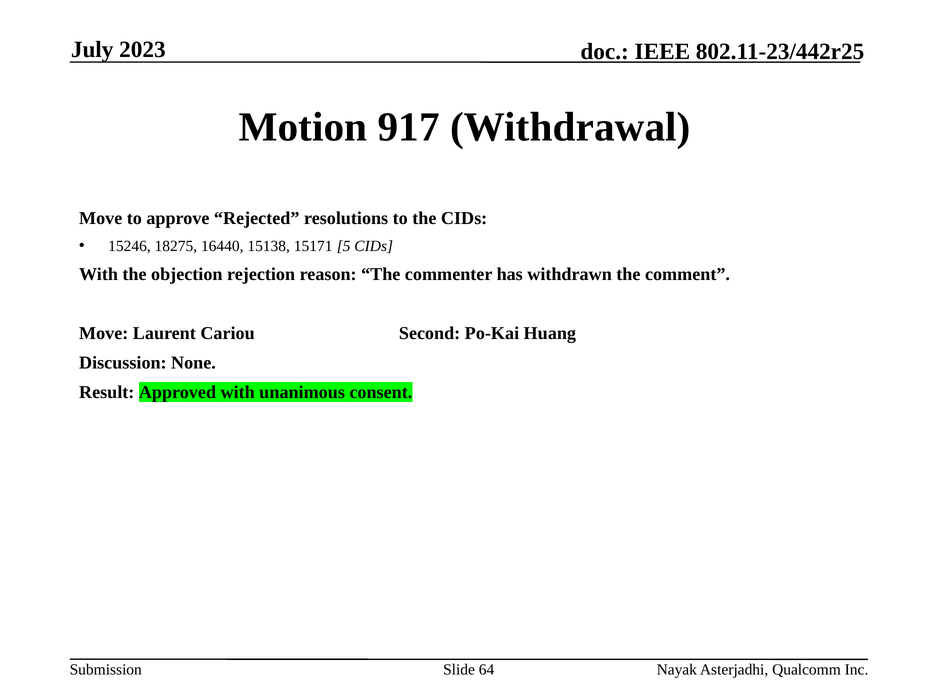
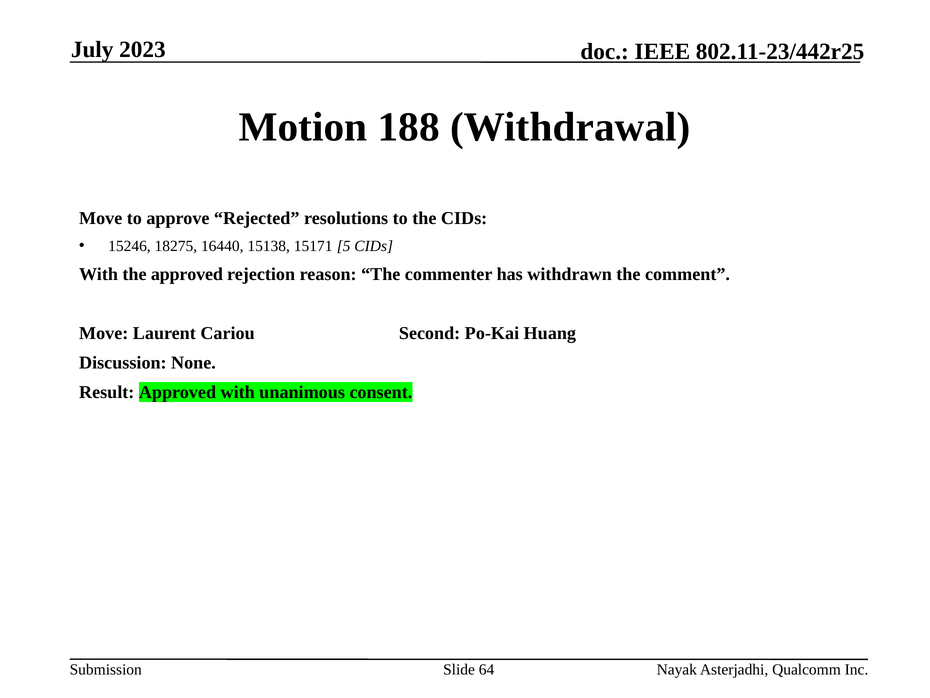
917: 917 -> 188 (409, 127)
the objection: objection -> approved (187, 274)
